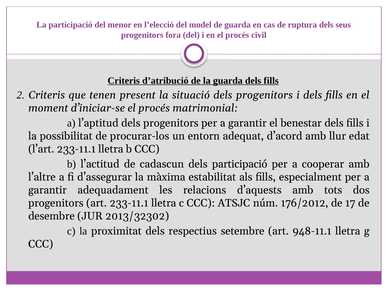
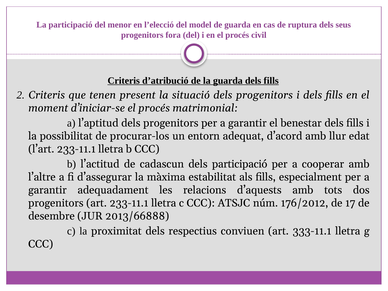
2013/32302: 2013/32302 -> 2013/66888 (137, 216)
setembre: setembre -> conviuen (243, 231)
948-11.1: 948-11.1 -> 333-11.1 (312, 231)
